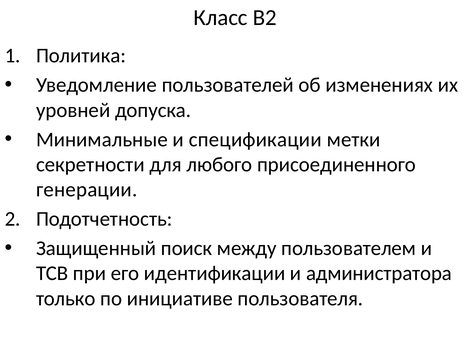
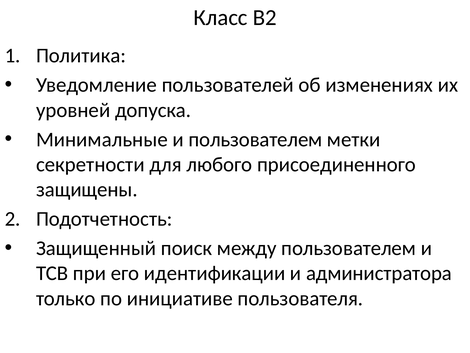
и спецификации: спецификации -> пользователем (255, 139)
генерации: генерации -> защищены (87, 189)
